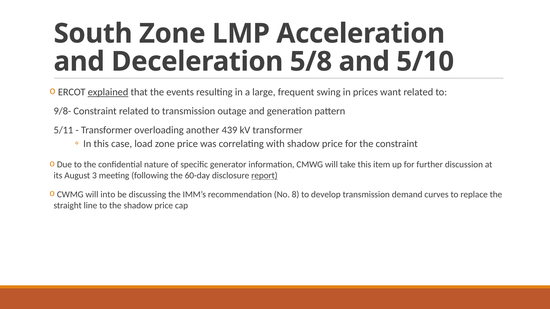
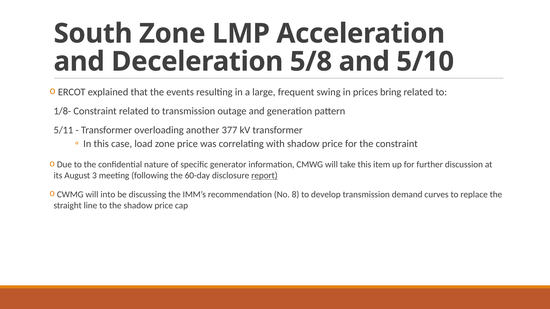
explained underline: present -> none (108, 92)
want: want -> bring (391, 92)
9/8-: 9/8- -> 1/8- (62, 111)
439: 439 -> 377 (230, 130)
